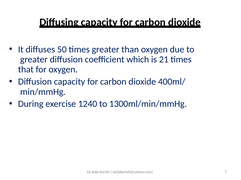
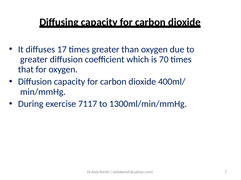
50: 50 -> 17 (62, 50)
21: 21 -> 70 (164, 60)
1240: 1240 -> 7117 (88, 104)
